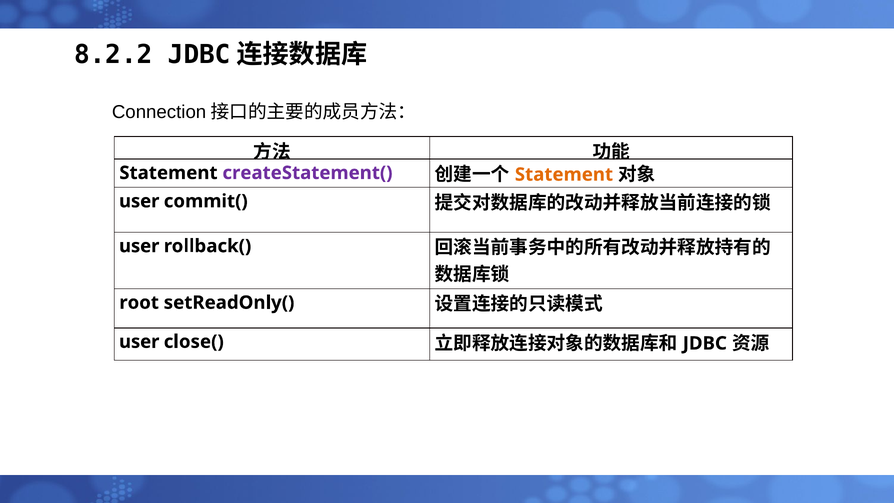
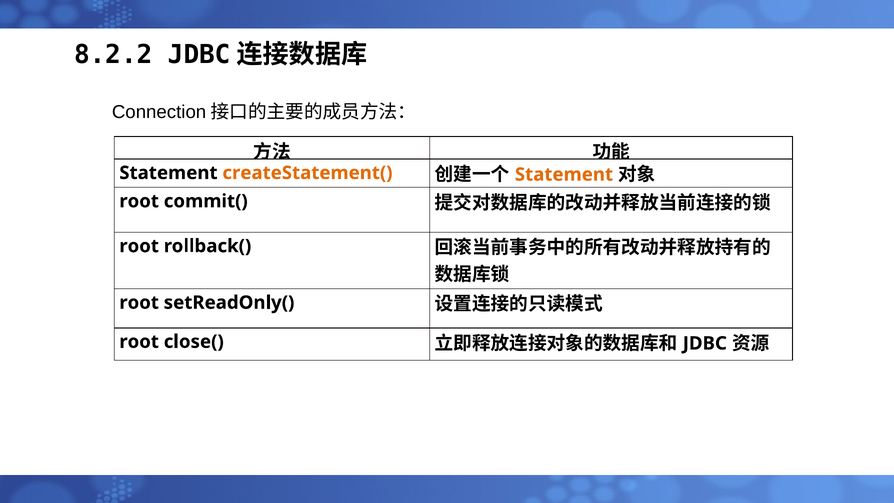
createStatement( colour: purple -> orange (307, 173)
user: user -> root (139, 201)
user: user -> root (139, 246)
user: user -> root (139, 342)
